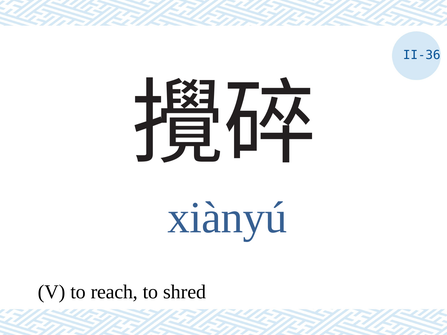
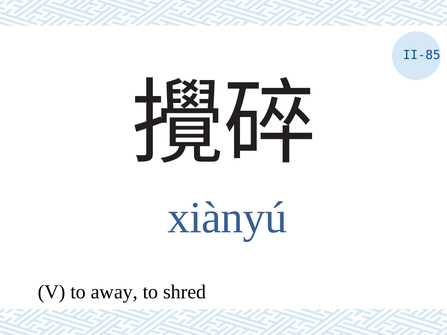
II-36: II-36 -> II-85 (422, 55)
reach: reach -> away (114, 292)
